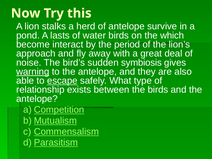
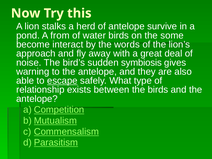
lasts: lasts -> from (60, 35)
which: which -> some (172, 35)
period: period -> words (127, 44)
warning underline: present -> none (33, 72)
